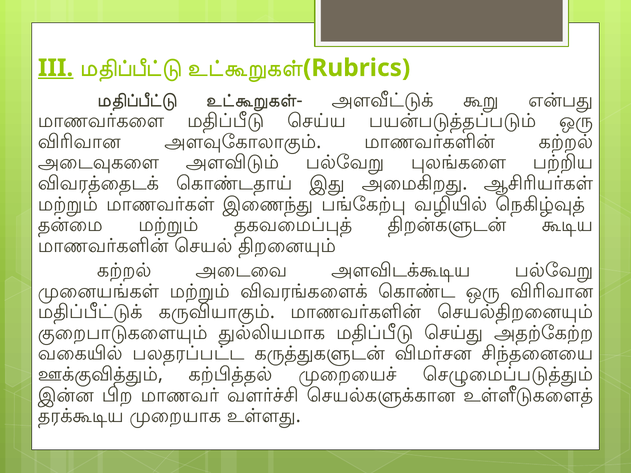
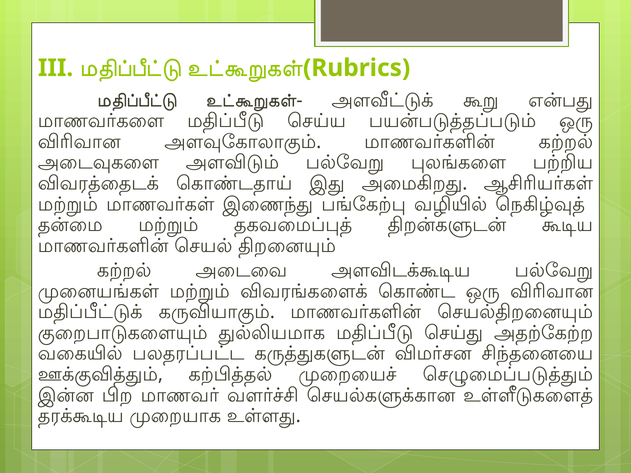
III underline: present -> none (56, 68)
